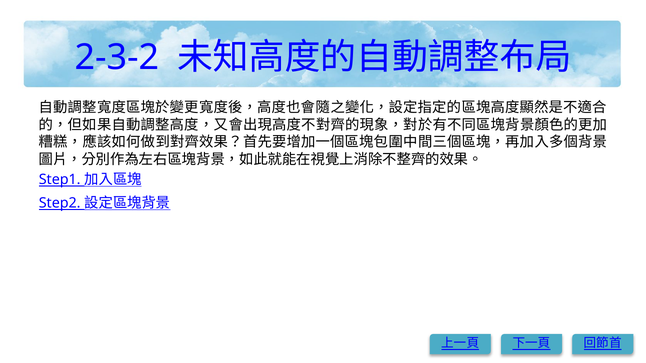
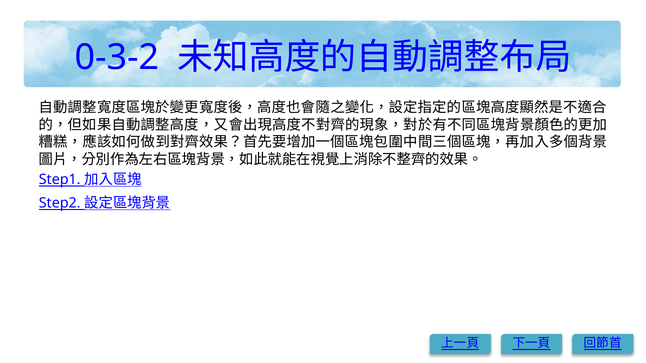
2-3-2: 2-3-2 -> 0-3-2 (117, 57)
